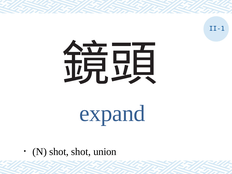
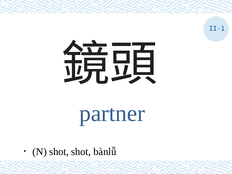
expand: expand -> partner (112, 113)
union: union -> bànlǚ (105, 152)
